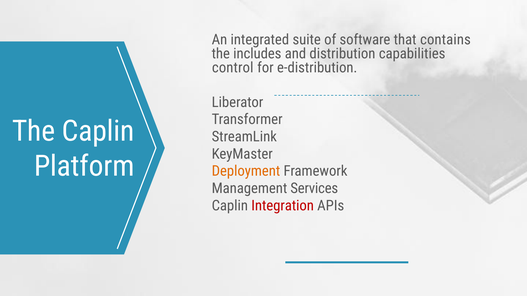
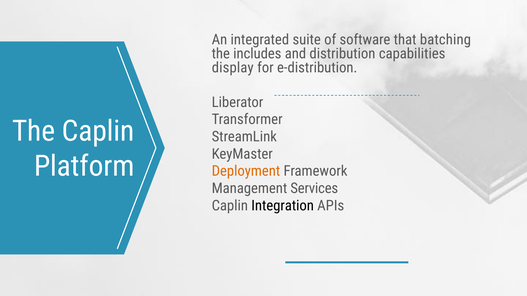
contains: contains -> batching (445, 40)
control: control -> display (233, 68)
Integration colour: red -> black (283, 206)
